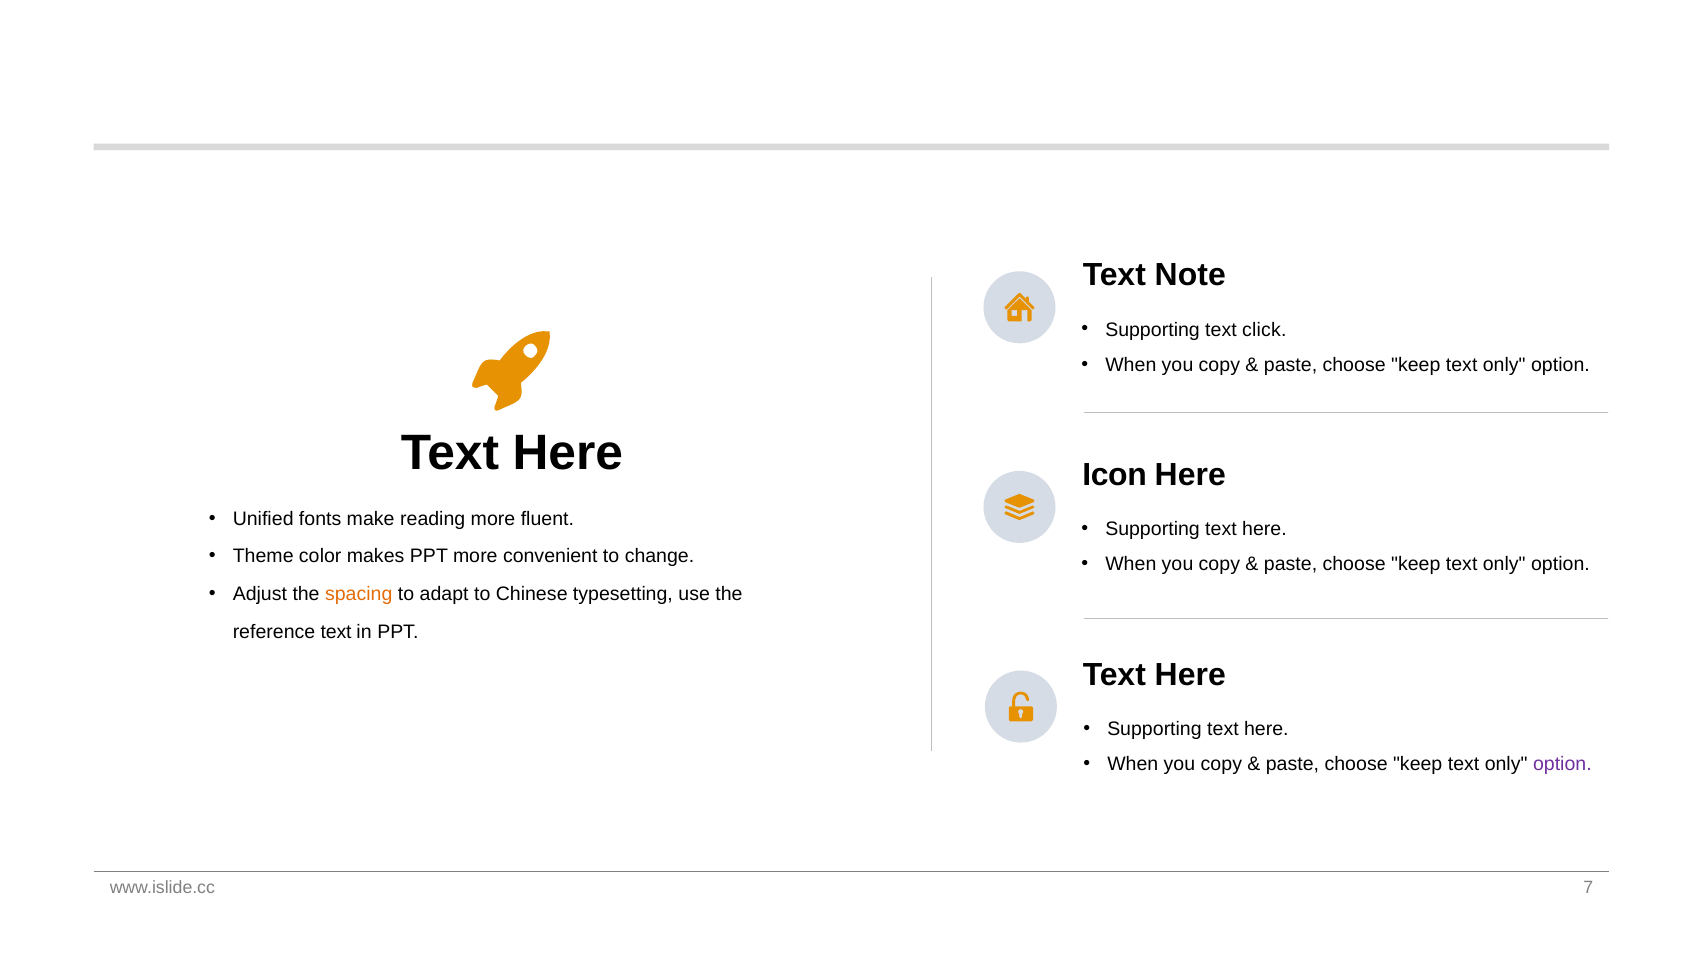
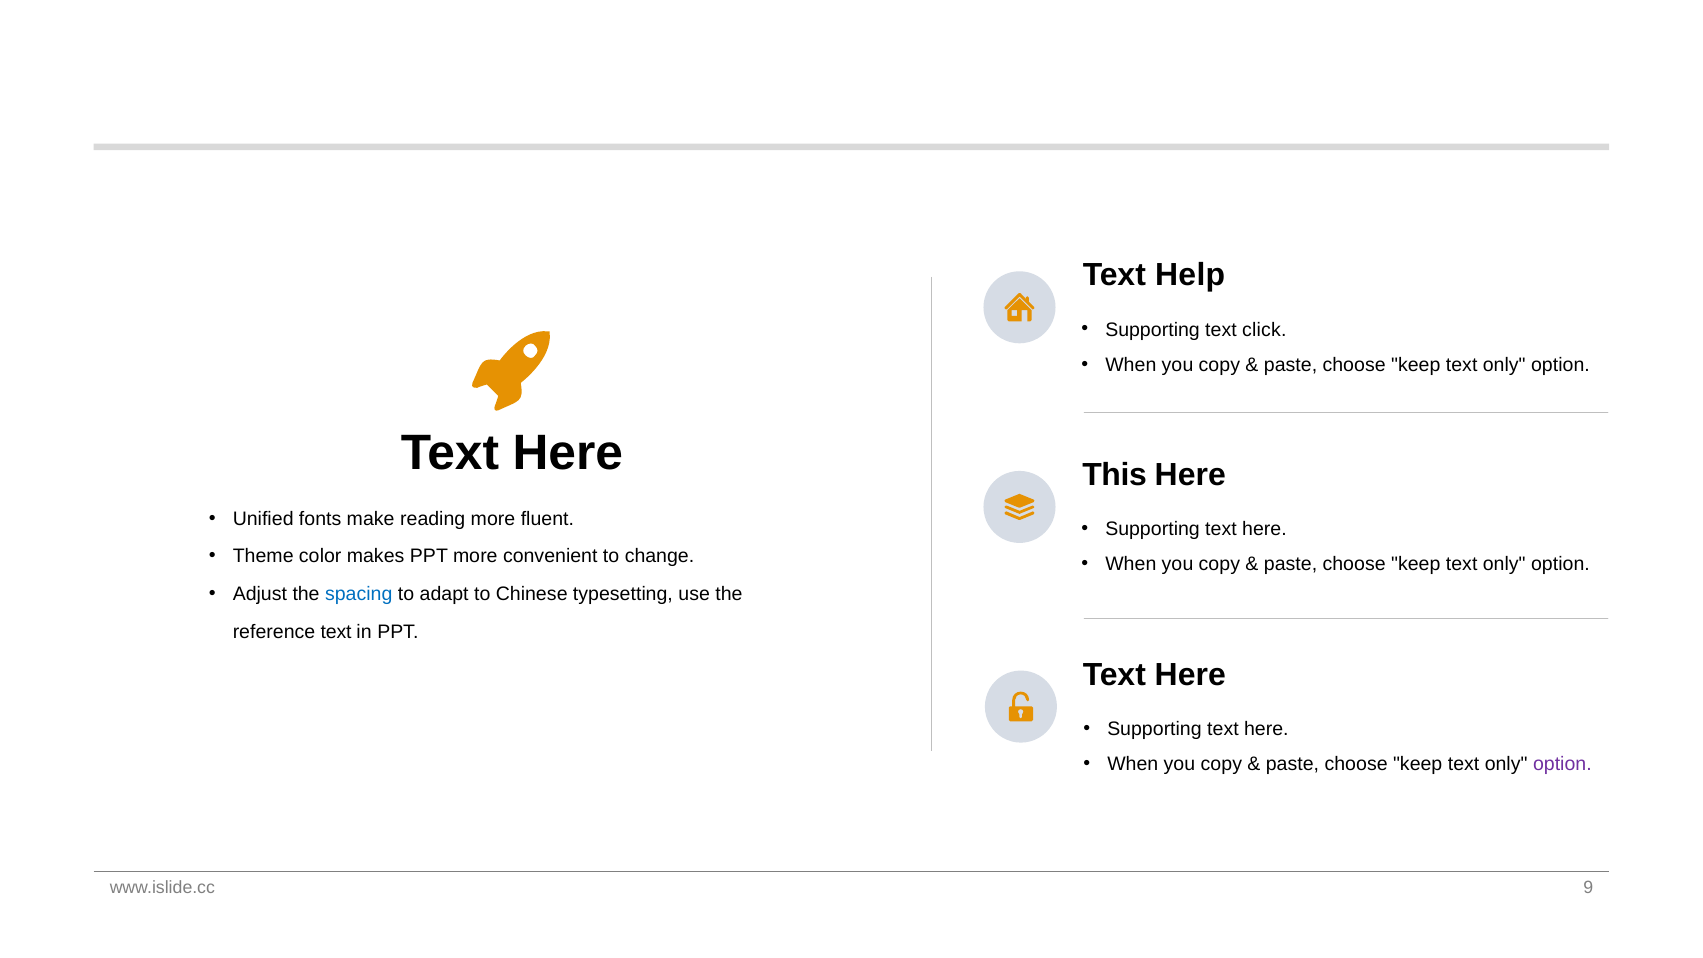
Note: Note -> Help (1190, 275)
Icon: Icon -> This (1115, 475)
spacing colour: orange -> blue (359, 594)
7: 7 -> 9 (1588, 887)
